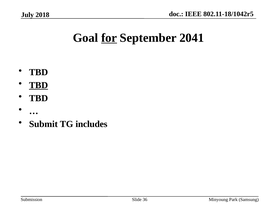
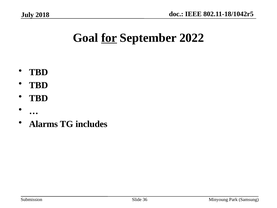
2041: 2041 -> 2022 (192, 38)
TBD underline: present -> none (39, 85)
Submit: Submit -> Alarms (43, 124)
